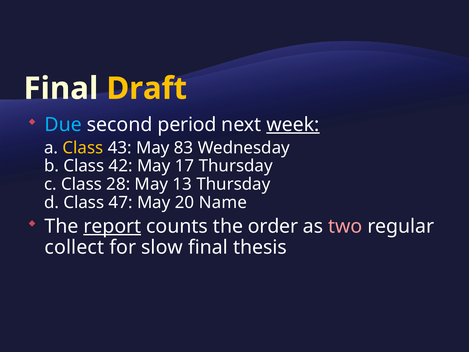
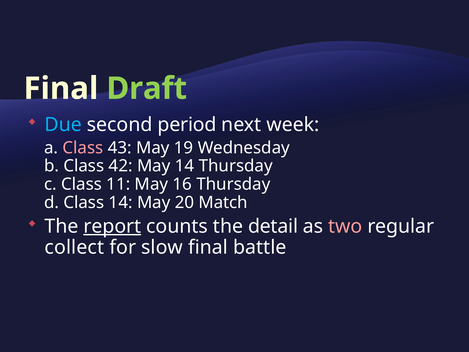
Draft colour: yellow -> light green (147, 88)
week underline: present -> none (293, 125)
Class colour: yellow -> pink (83, 148)
83: 83 -> 19 (184, 148)
May 17: 17 -> 14 (185, 166)
28: 28 -> 11 (118, 184)
13: 13 -> 16 (182, 184)
Class 47: 47 -> 14 (121, 203)
Name: Name -> Match (223, 203)
order: order -> detail (273, 226)
thesis: thesis -> battle (260, 247)
